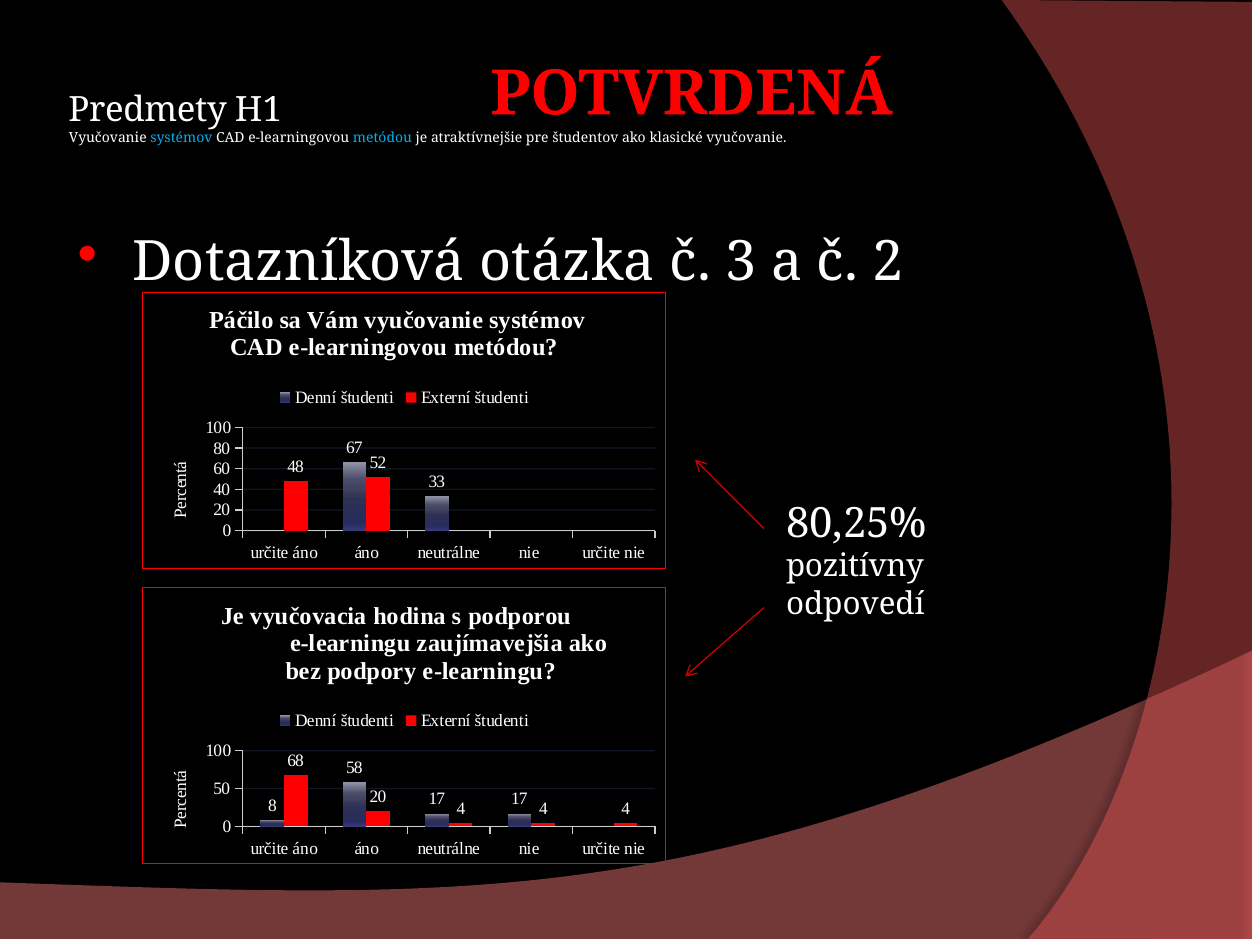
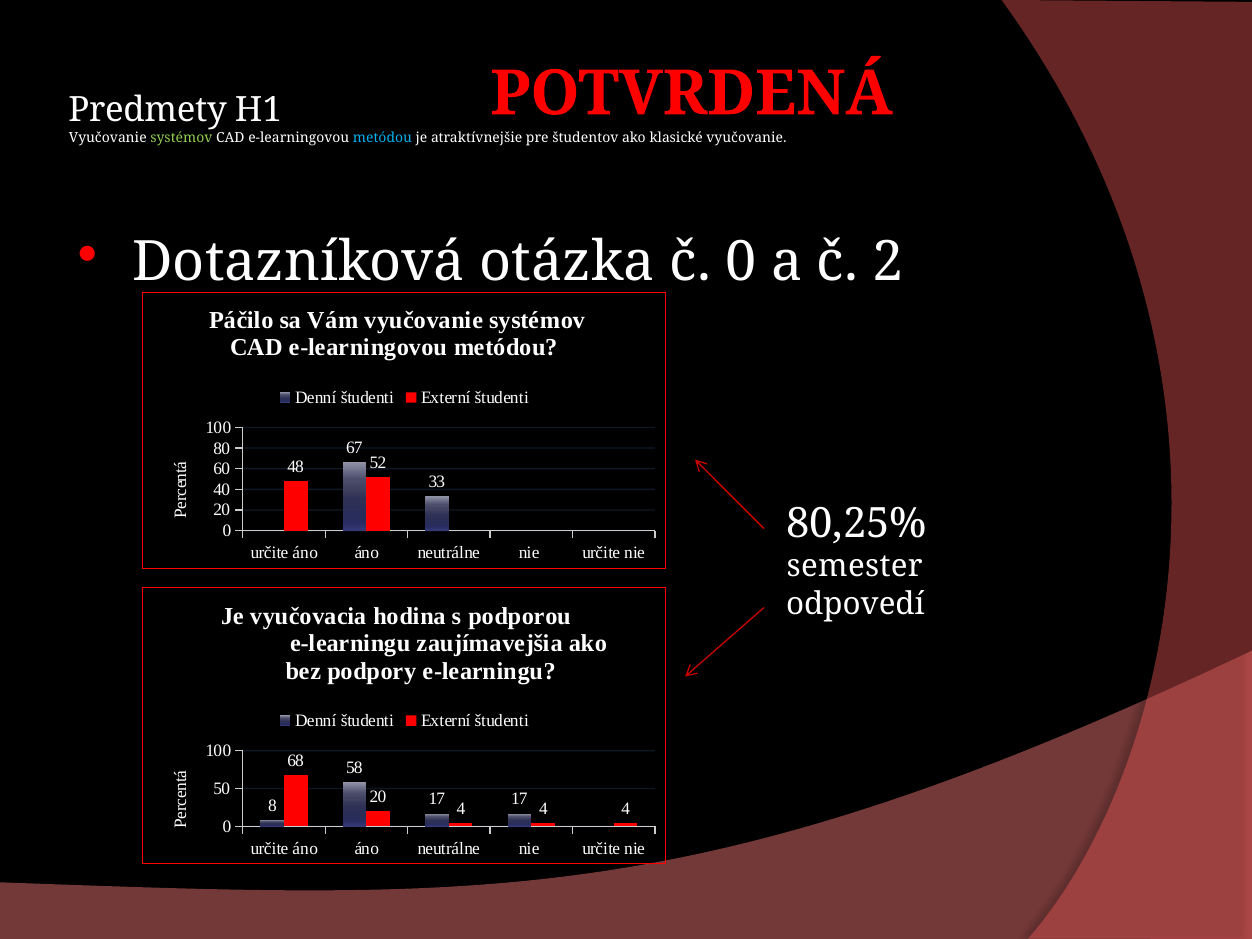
systémov colour: light blue -> light green (181, 138)
č 3: 3 -> 0 (741, 263)
pozitívny: pozitívny -> semester (855, 566)
